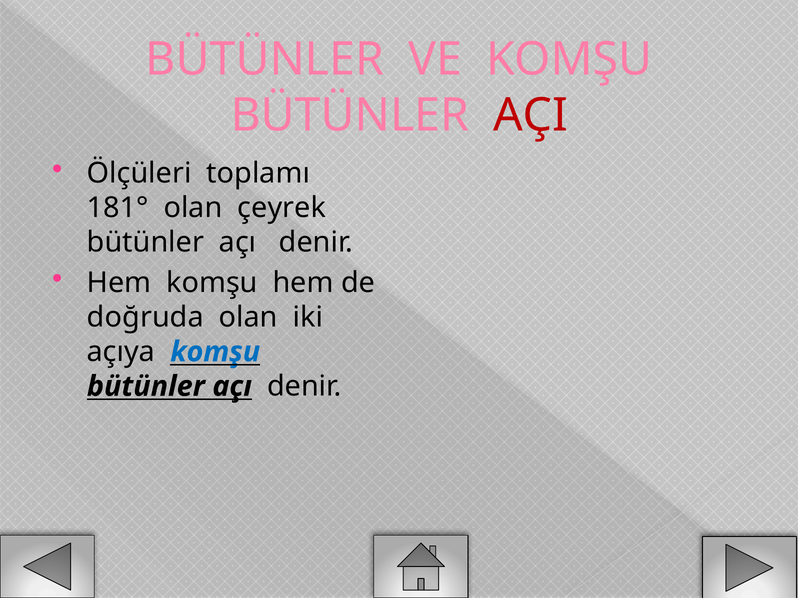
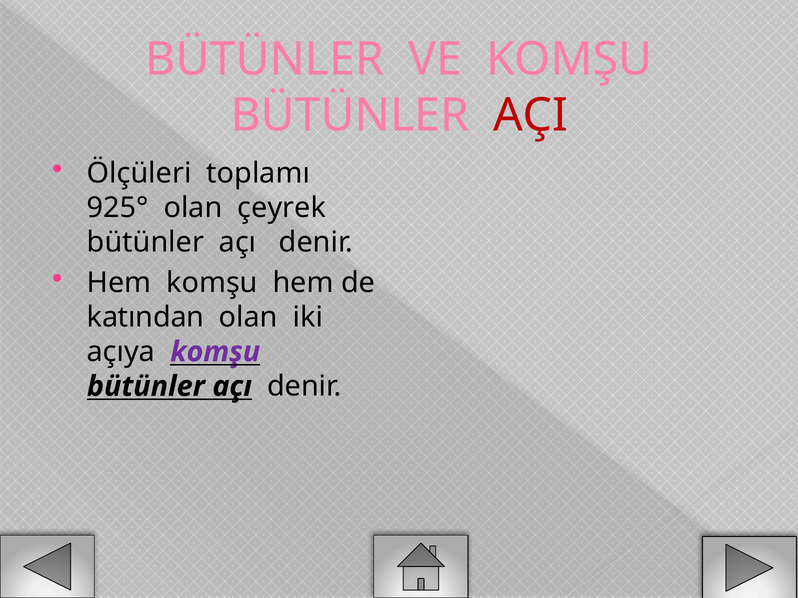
181°: 181° -> 925° (118, 208)
doğruda: doğruda -> katından (146, 318)
komşu colour: blue -> purple (215, 352)
